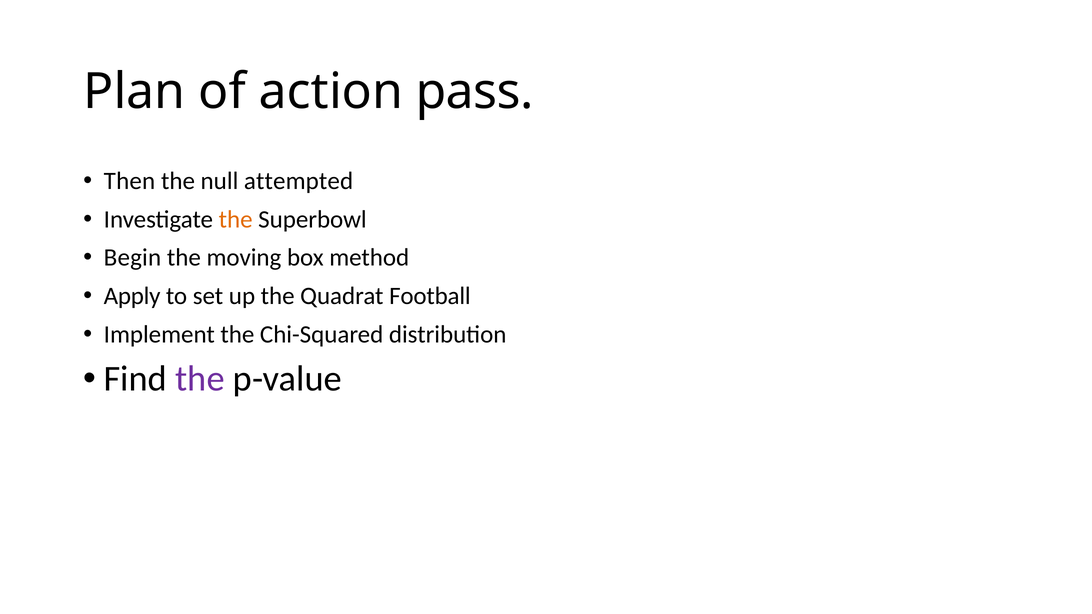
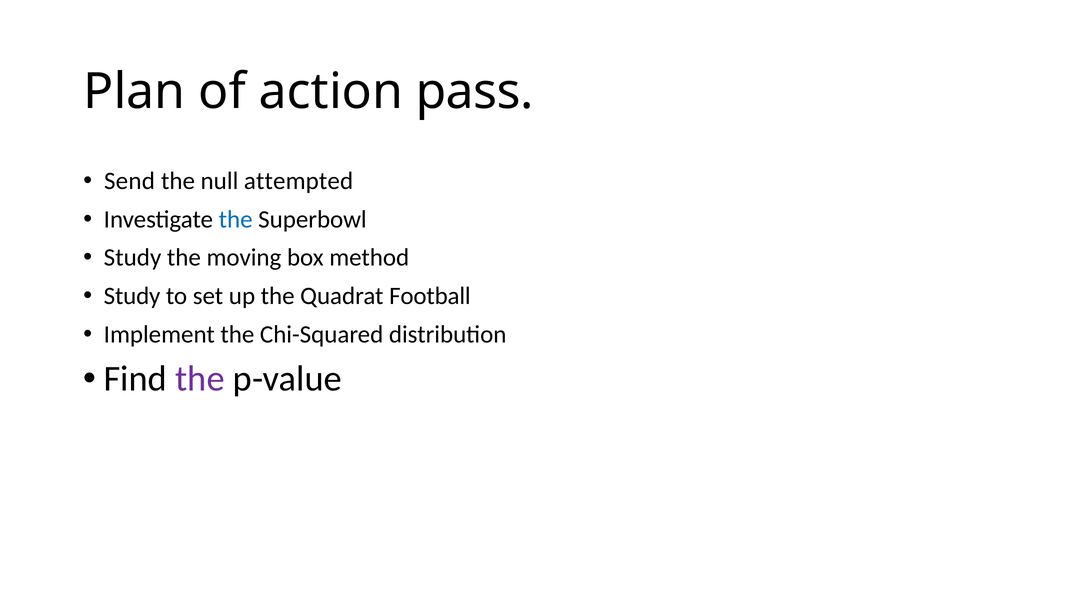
Then: Then -> Send (129, 181)
the colour: orange -> blue (236, 219)
Begin: Begin -> Study (133, 258)
Apply: Apply -> Study (132, 296)
